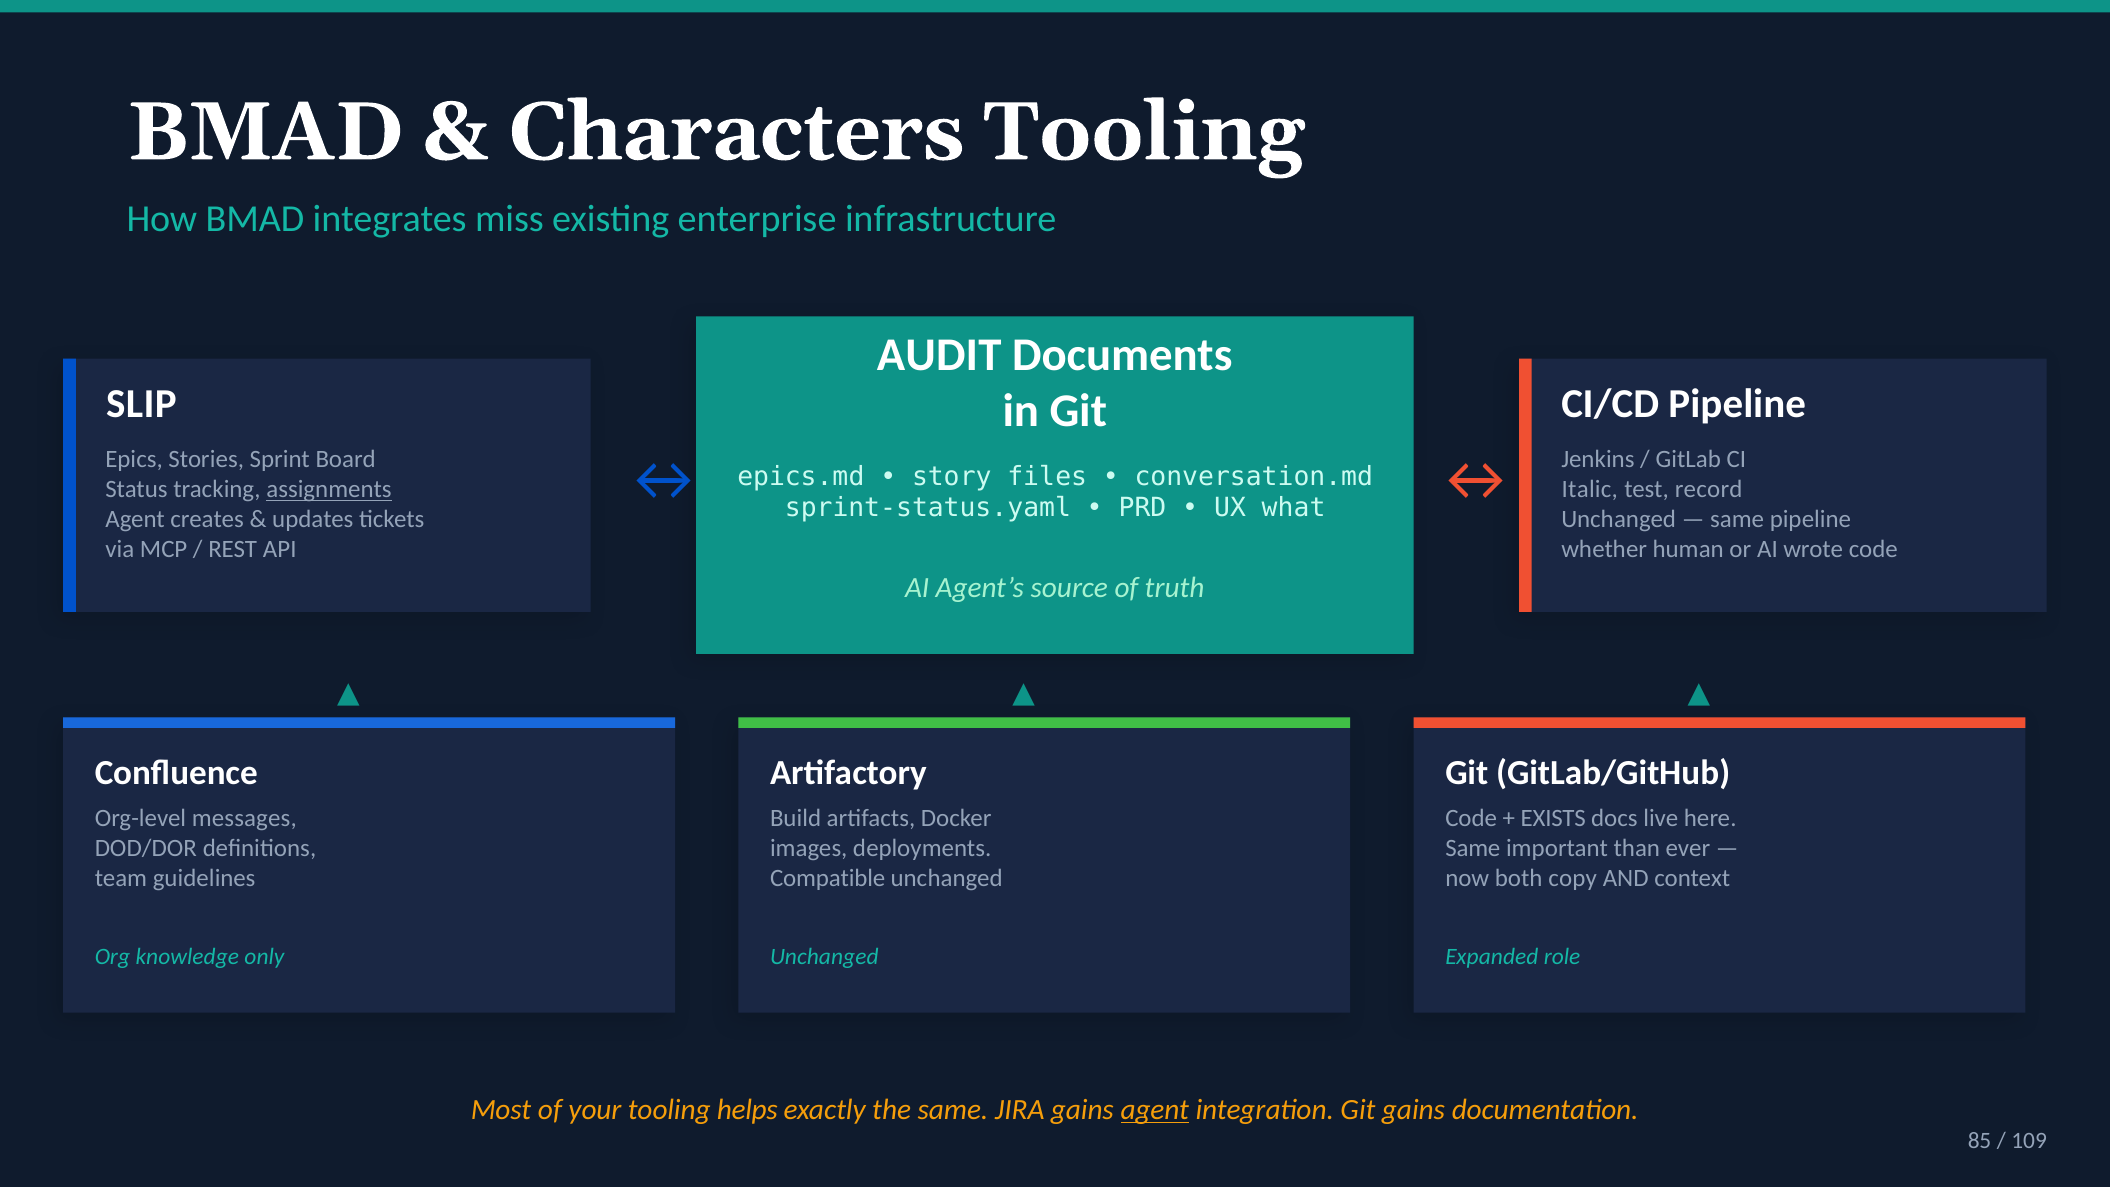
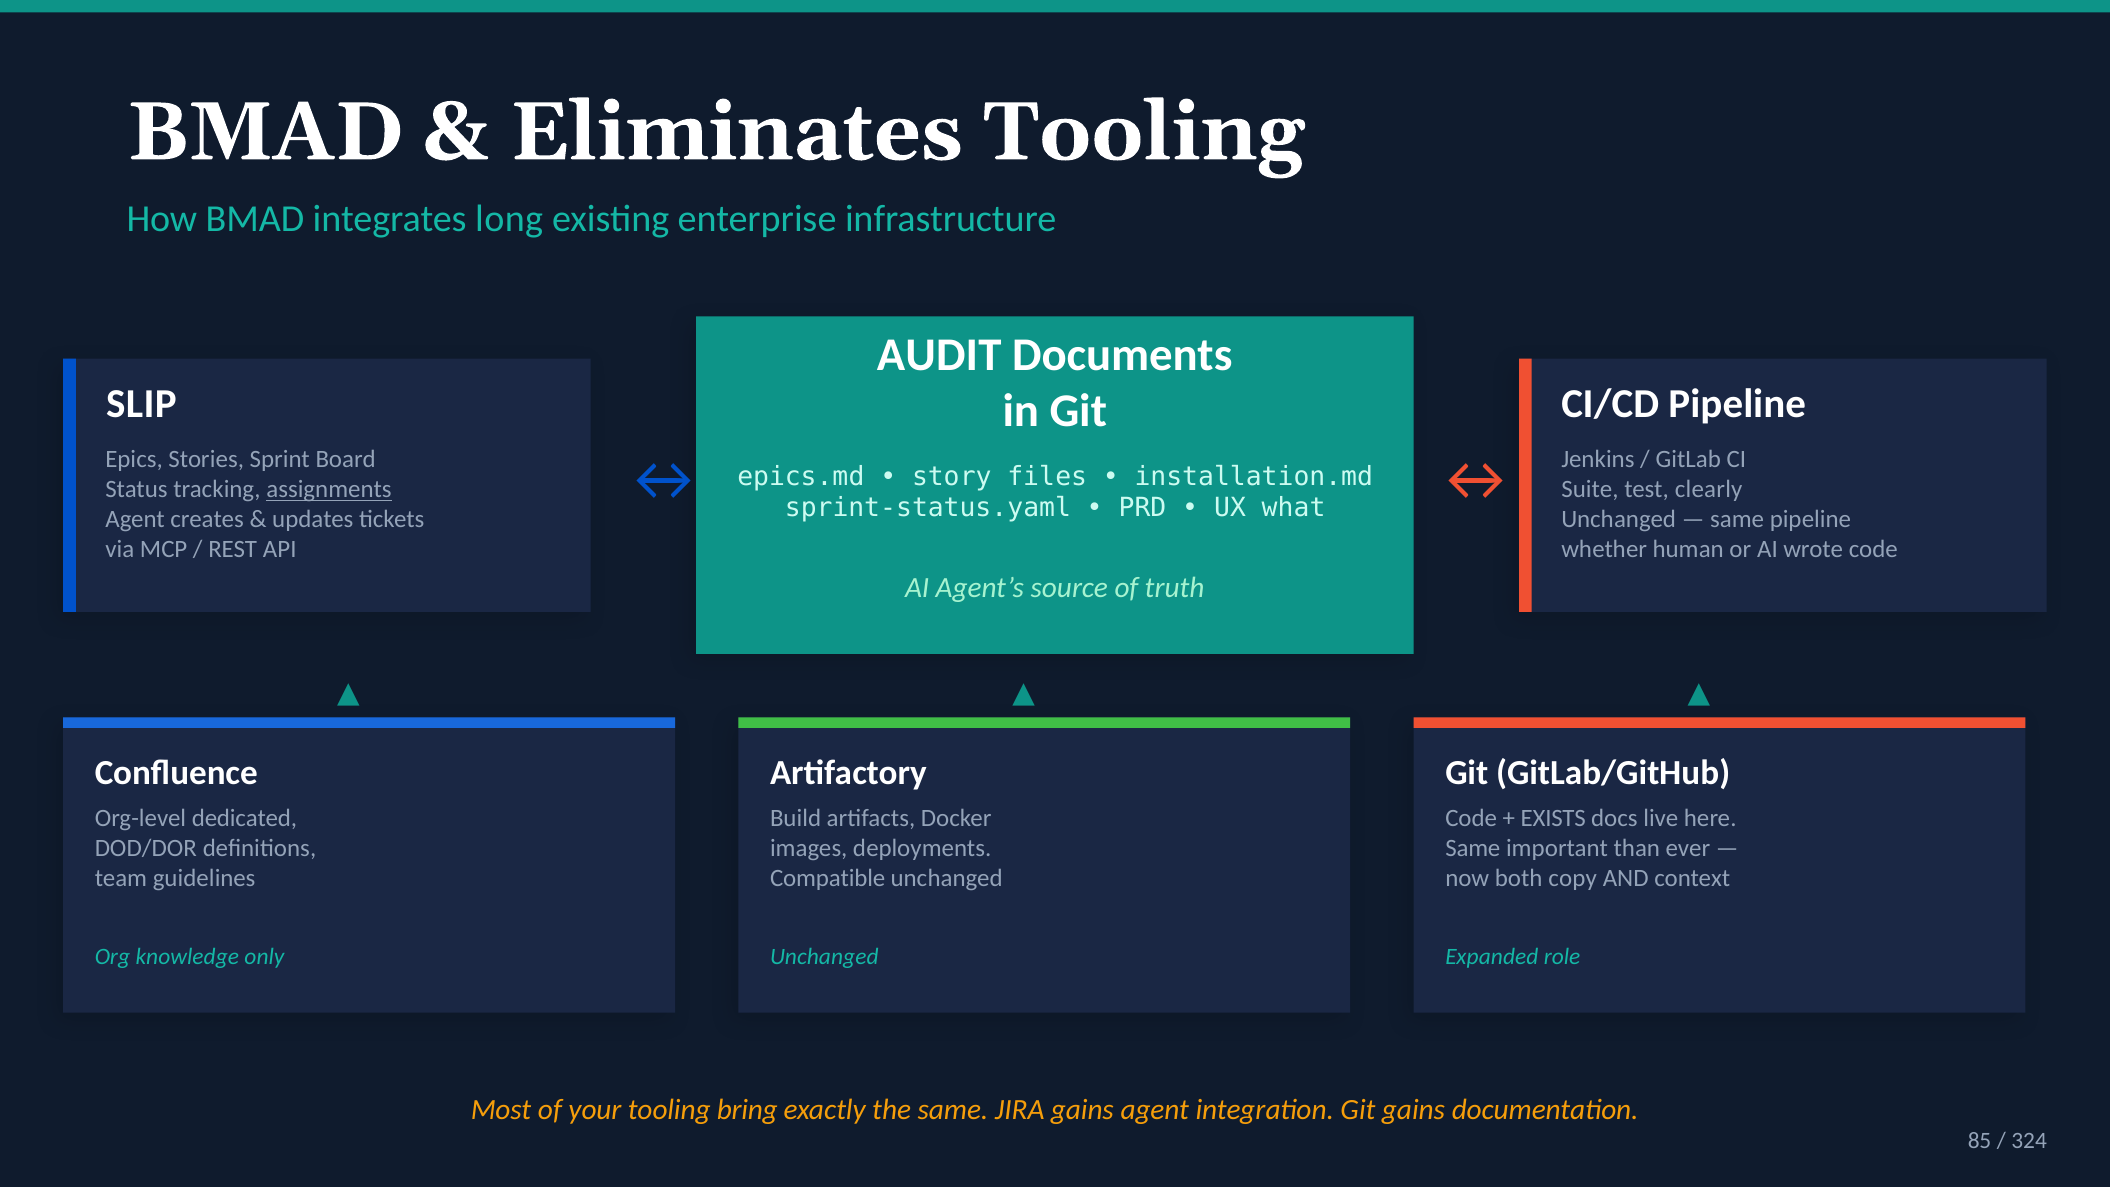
Characters: Characters -> Eliminates (736, 132)
miss: miss -> long (509, 219)
conversation.md: conversation.md -> installation.md (1254, 477)
Italic: Italic -> Suite (1590, 490)
record: record -> clearly (1709, 490)
messages: messages -> dedicated (244, 818)
helps: helps -> bring (747, 1110)
agent underline: present -> none (1155, 1110)
109: 109 -> 324 (2029, 1141)
